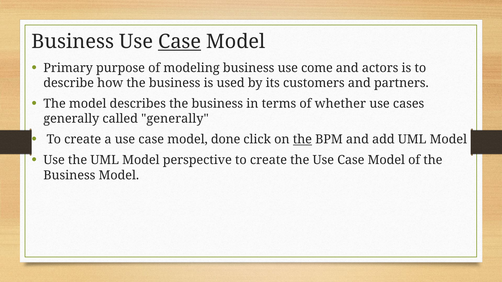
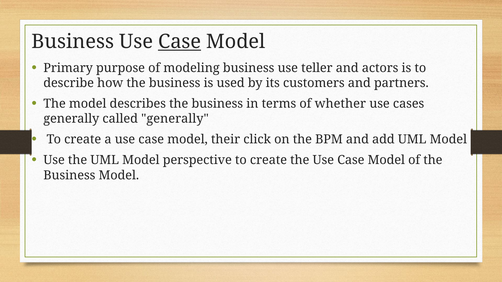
come: come -> teller (317, 68)
done: done -> their (226, 140)
the underline: present -> none (302, 140)
